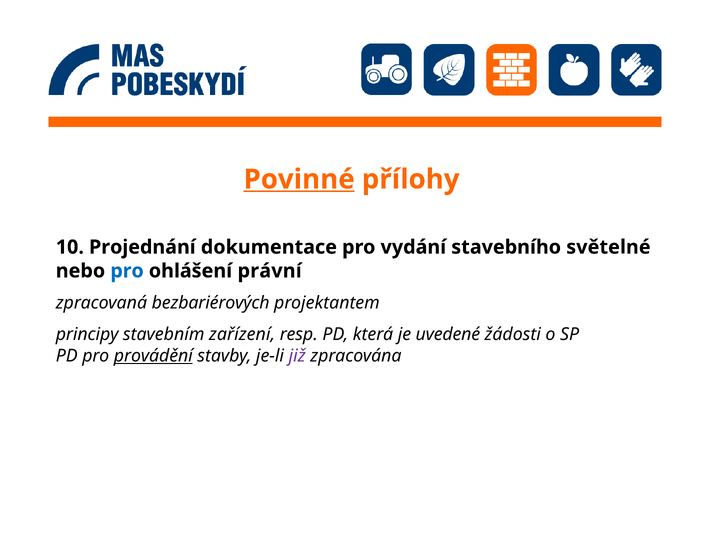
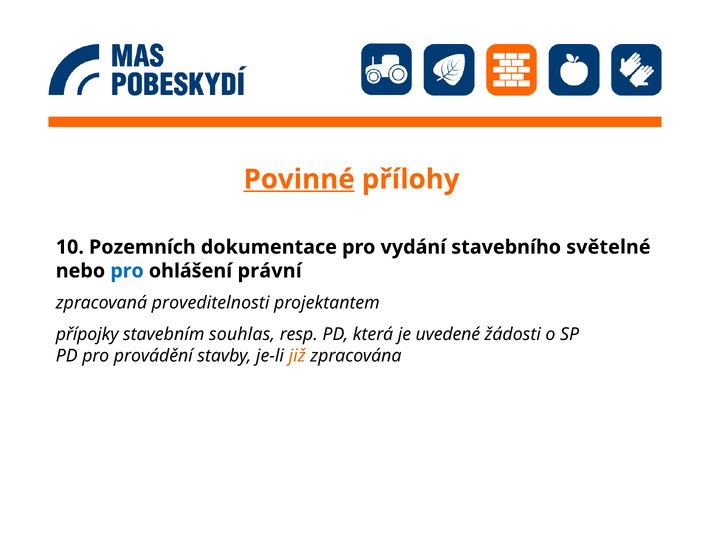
Projednání: Projednání -> Pozemních (142, 247)
bezbariérových: bezbariérových -> proveditelnosti (211, 303)
principy: principy -> přípojky (87, 334)
zařízení: zařízení -> souhlas (242, 334)
provádění underline: present -> none (153, 355)
již colour: purple -> orange (297, 355)
